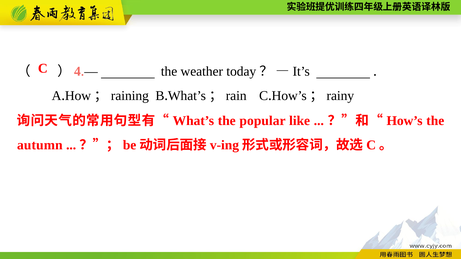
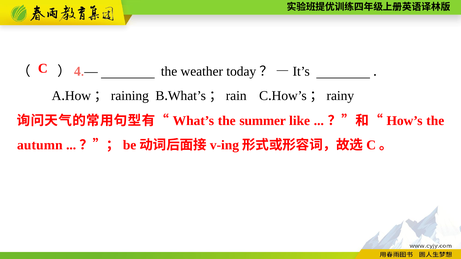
popular: popular -> summer (263, 121)
